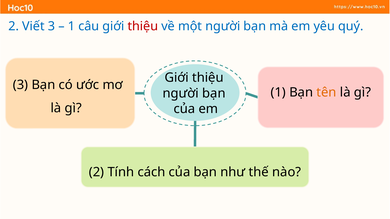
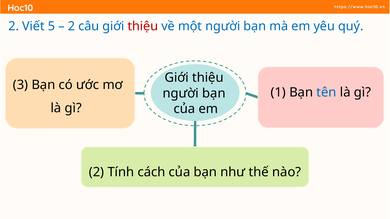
Viết 3: 3 -> 5 (51, 26)
1: 1 -> 2 (71, 26)
tên colour: orange -> blue (326, 92)
